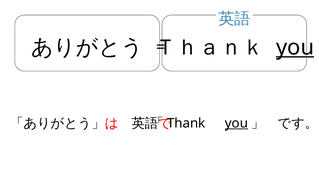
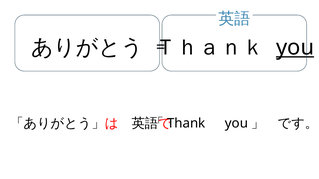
you underline: present -> none (236, 123)
